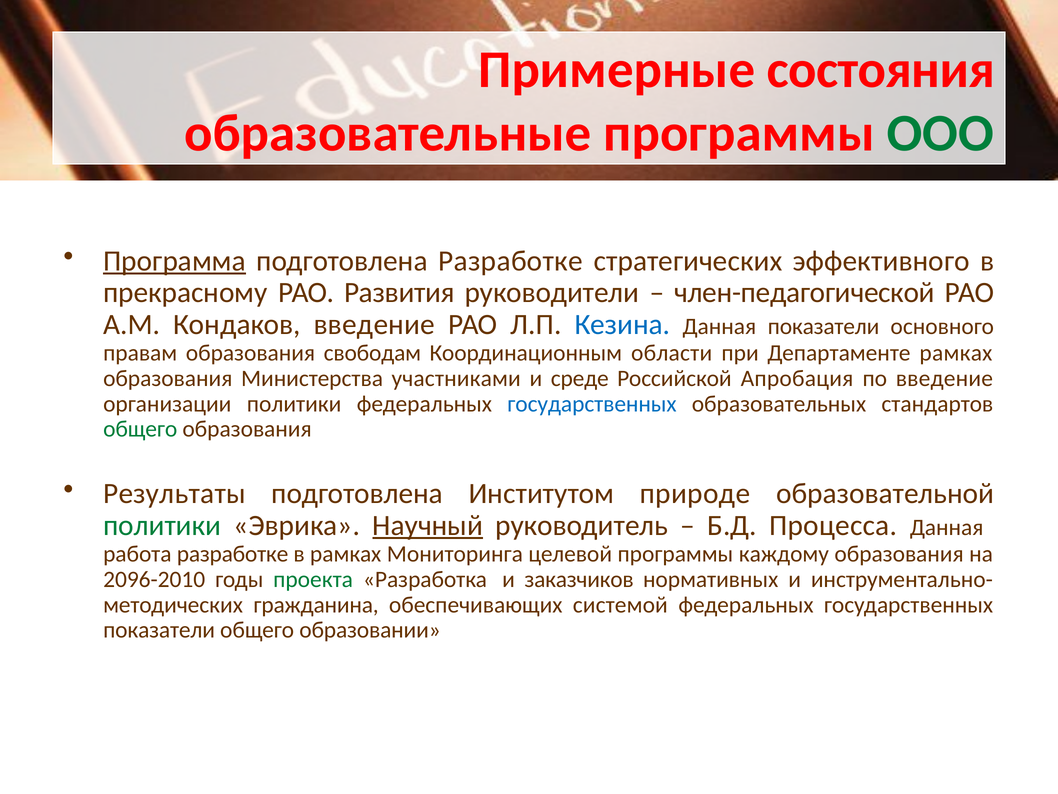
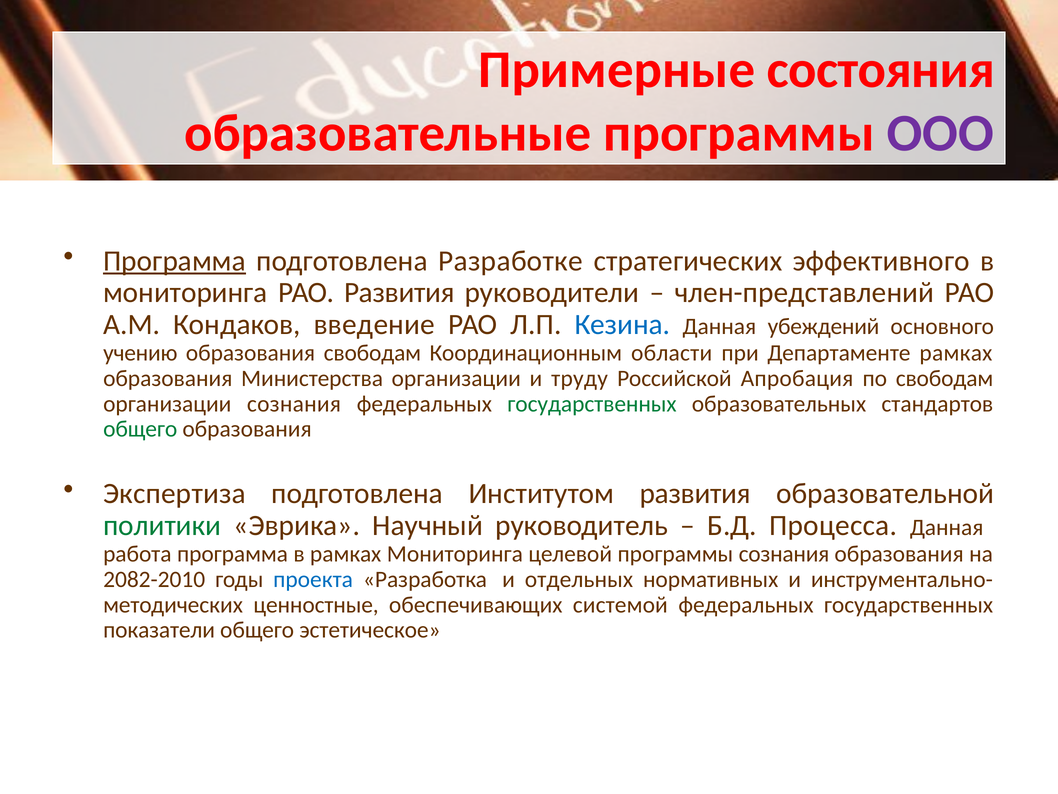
ООО colour: green -> purple (940, 133)
прекрасному: прекрасному -> мониторинга (185, 292)
член-педагогической: член-педагогической -> член-представлений (804, 292)
Данная показатели: показатели -> убеждений (824, 326)
правам: правам -> учению (140, 353)
Министерства участниками: участниками -> организации (456, 378)
среде: среде -> труду (580, 378)
по введение: введение -> свободам (945, 378)
организации политики: политики -> сознания (294, 403)
государственных colour: blue -> green (592, 403)
Результаты: Результаты -> Экспертиза (174, 493)
Институтом природе: природе -> развития (695, 493)
Научный underline: present -> none (428, 525)
работа разработке: разработке -> программа (232, 554)
программы каждому: каждому -> сознания (784, 554)
2096-2010: 2096-2010 -> 2082-2010 (154, 579)
проекта colour: green -> blue (313, 579)
заказчиков: заказчиков -> отдельных (579, 579)
гражданина: гражданина -> ценностные (316, 604)
образовании: образовании -> эстетическое (370, 630)
